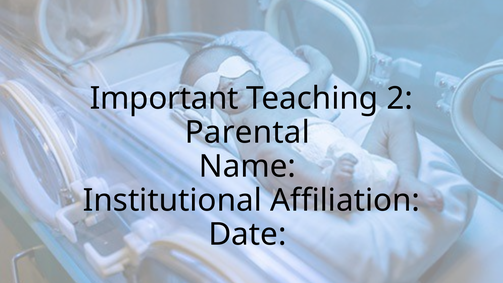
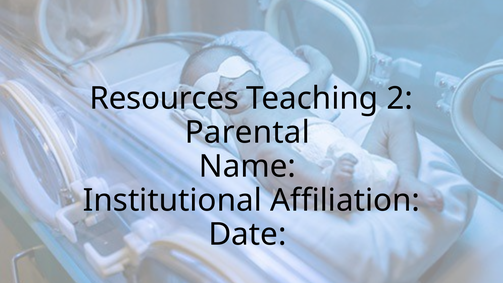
Important: Important -> Resources (164, 99)
